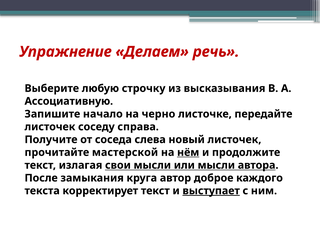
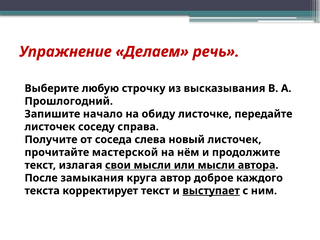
Ассоциативную: Ассоциативную -> Прошлогодний (69, 101)
черно: черно -> обиду (158, 114)
нём underline: present -> none (188, 152)
